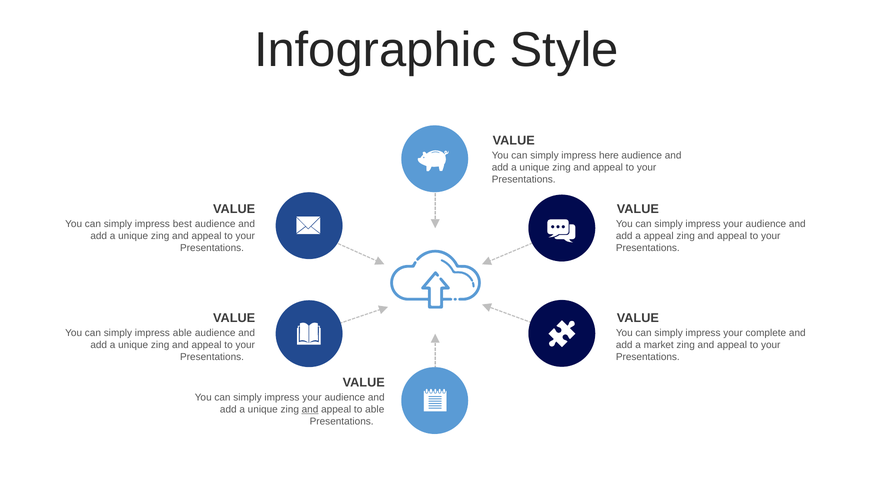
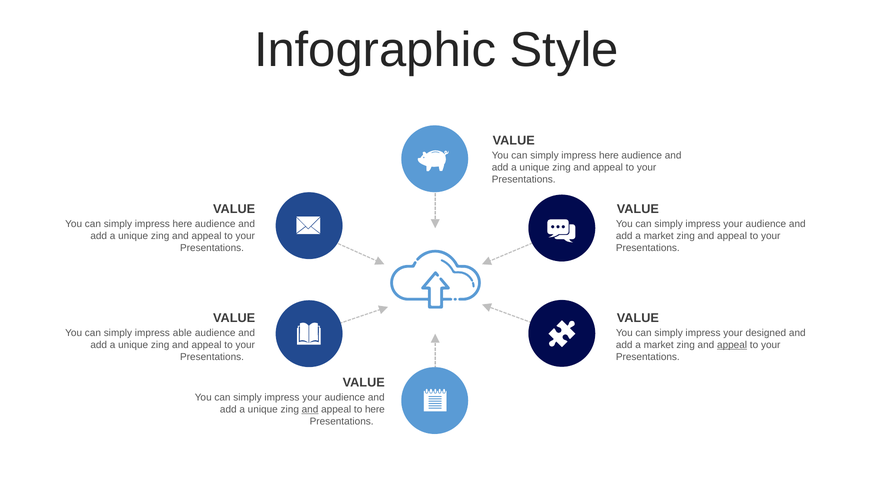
best: best -> here (182, 224)
appeal: appeal -> market (659, 236)
complete: complete -> designed (766, 333)
appeal underline: none -> present (732, 345)
to able: able -> here (375, 409)
